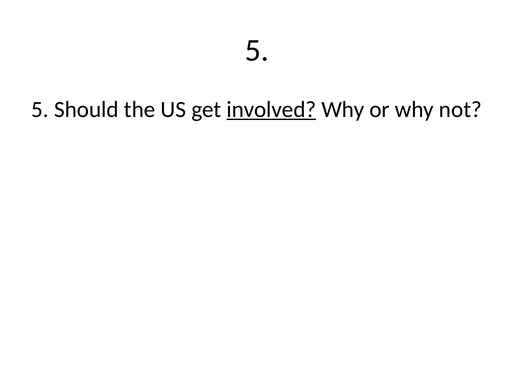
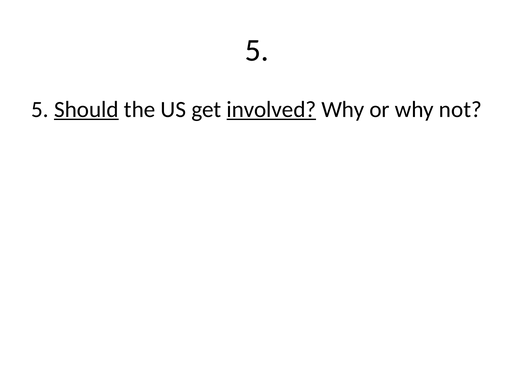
Should underline: none -> present (86, 109)
